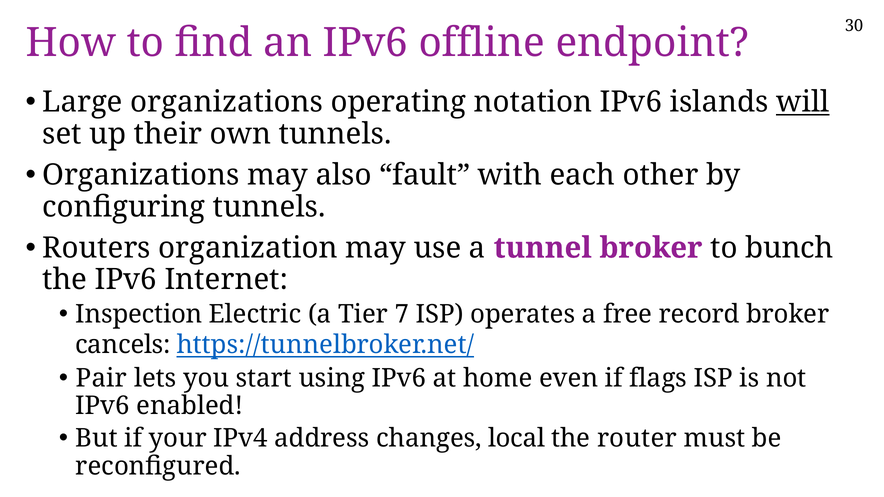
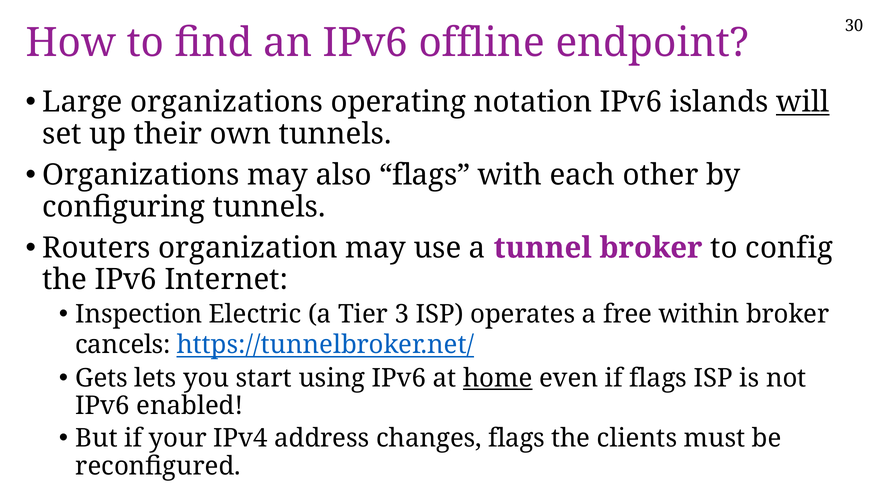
also fault: fault -> flags (425, 175)
bunch: bunch -> config (789, 248)
7: 7 -> 3 (402, 314)
record: record -> within (699, 314)
Pair: Pair -> Gets (102, 378)
home underline: none -> present (498, 378)
changes local: local -> flags (517, 439)
router: router -> clients (637, 439)
